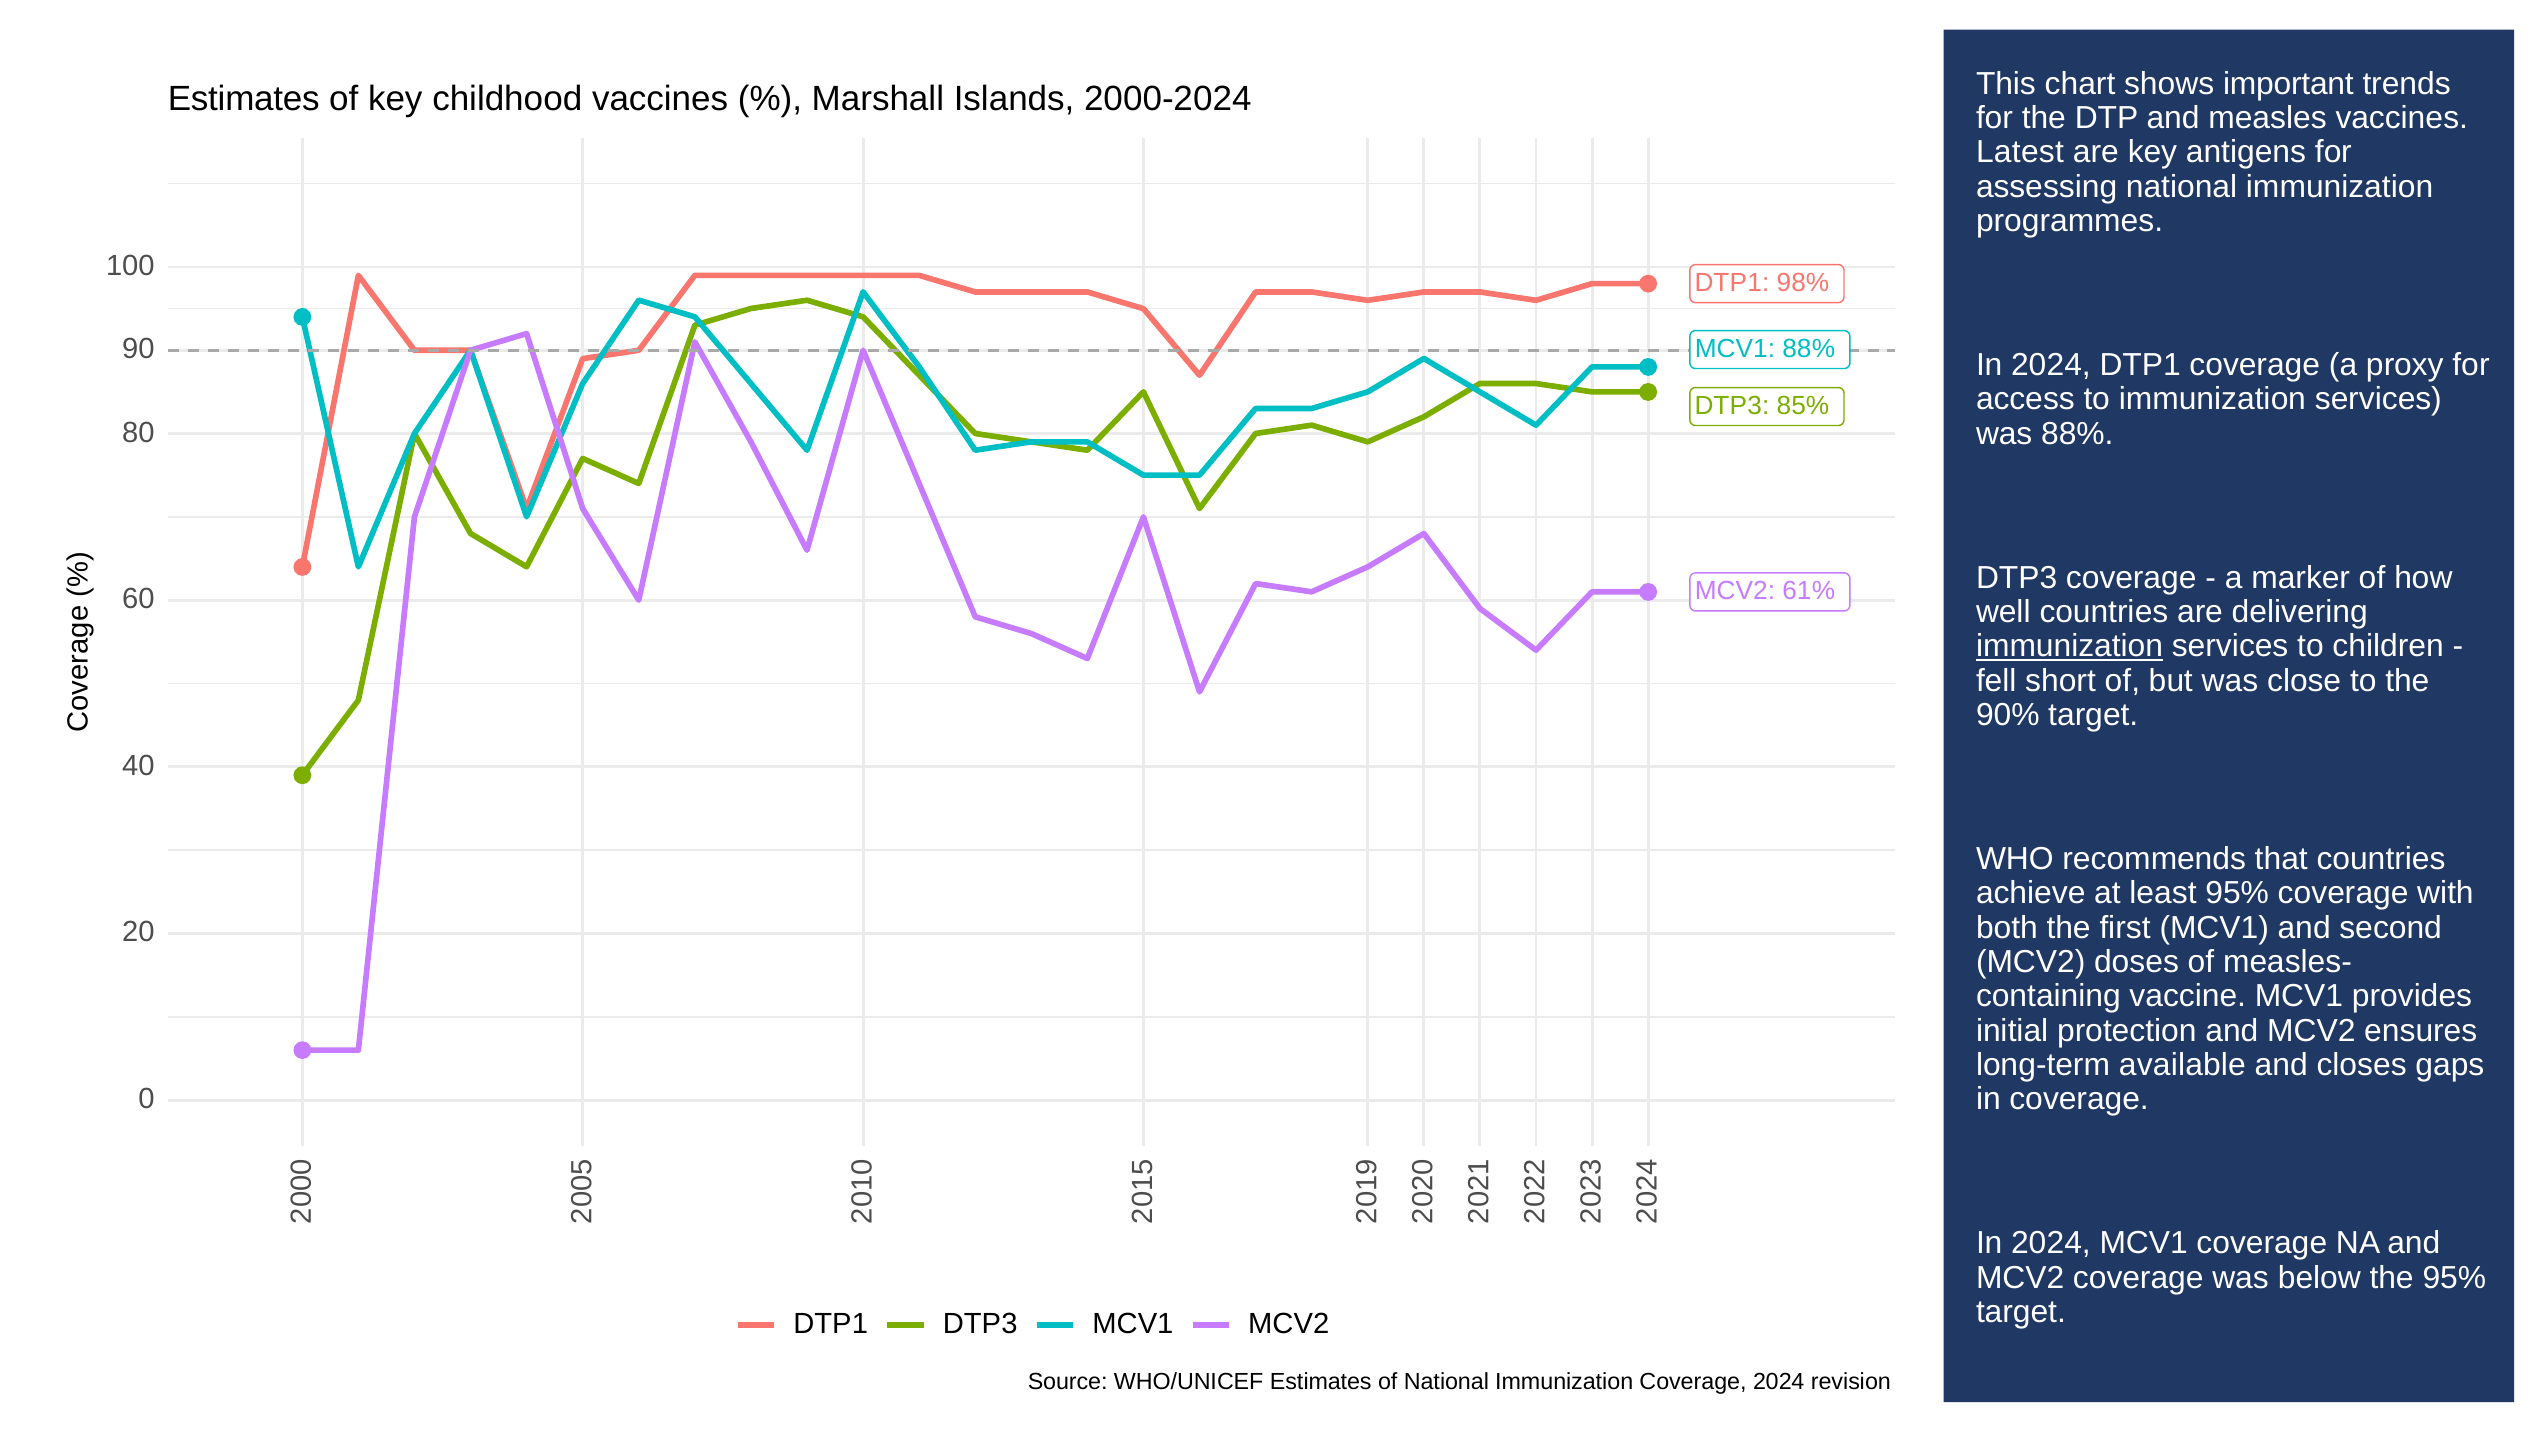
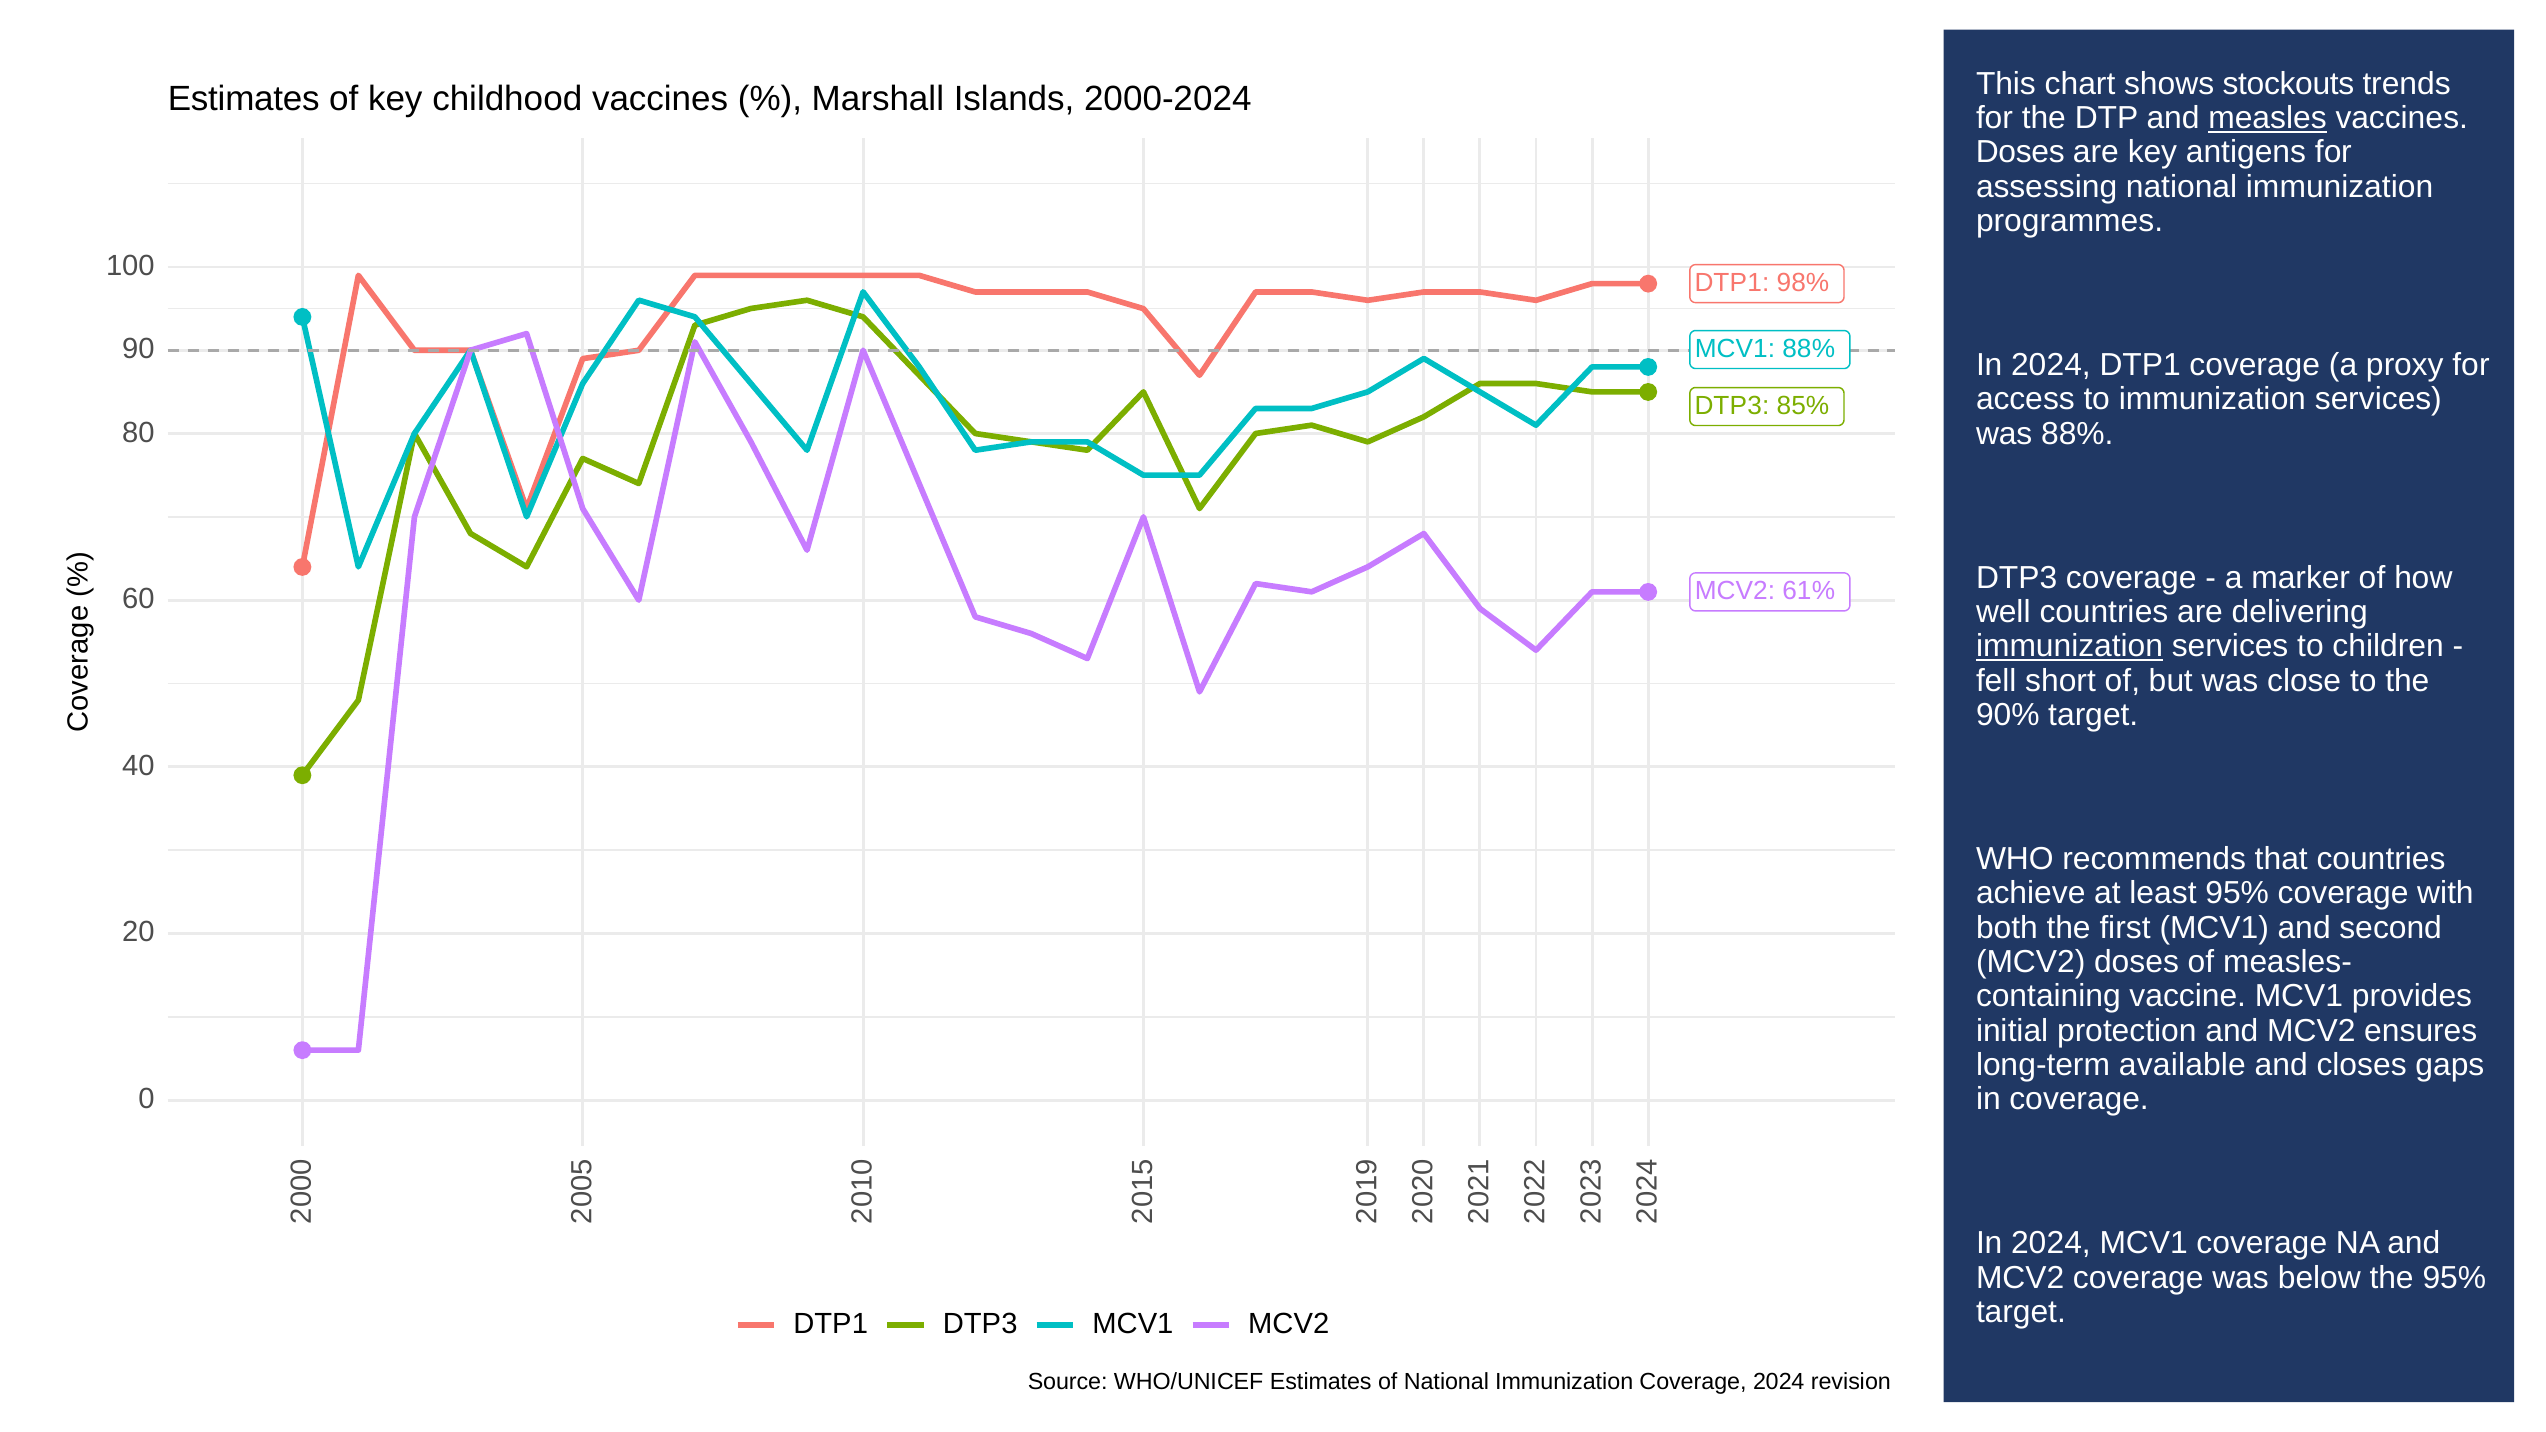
important: important -> stockouts (2288, 84)
measles underline: none -> present (2267, 118)
Latest: Latest -> Doses (2020, 152)
